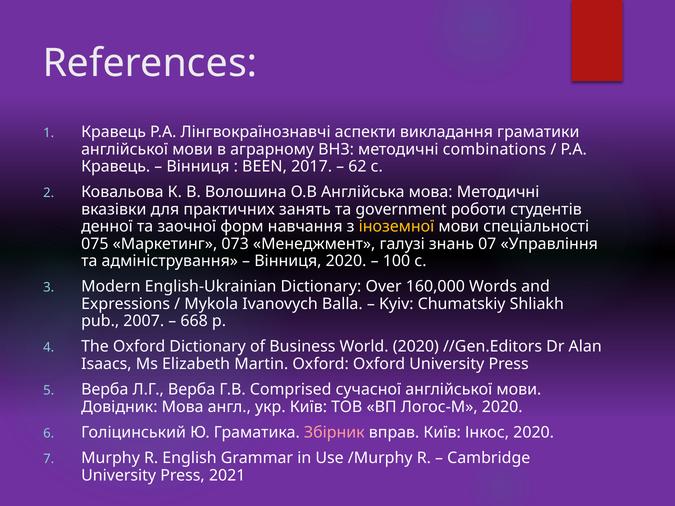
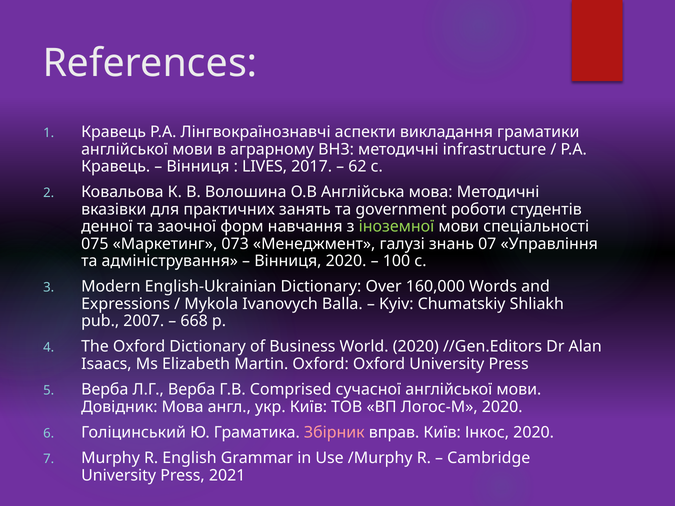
combinations: combinations -> infrastructure (495, 149)
BEEN: BEEN -> LIVES (265, 167)
іноземної colour: yellow -> light green (397, 227)
